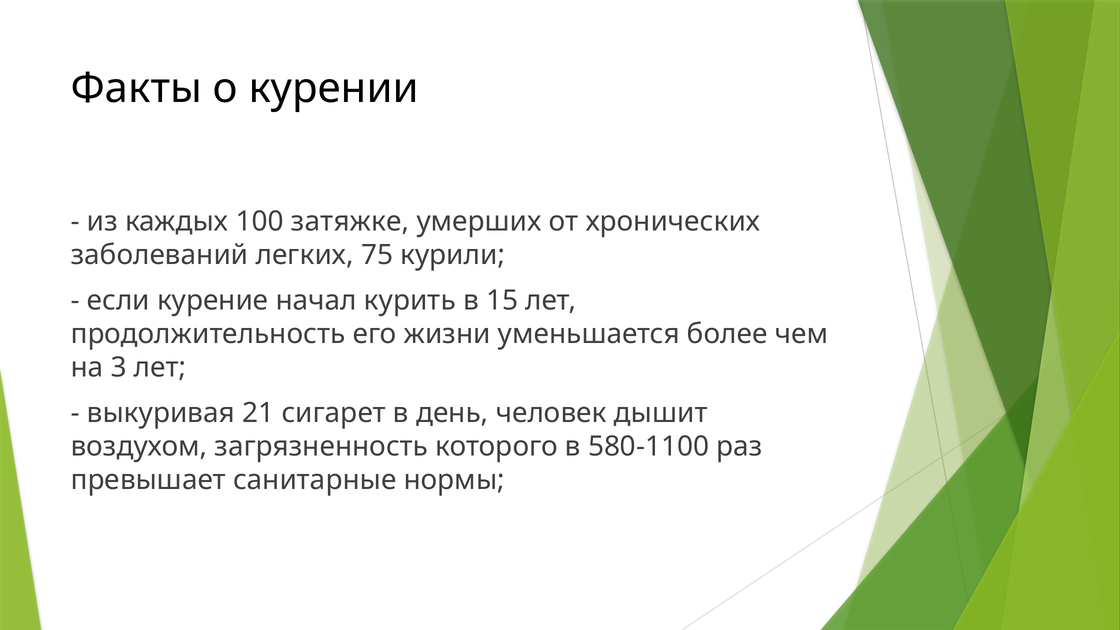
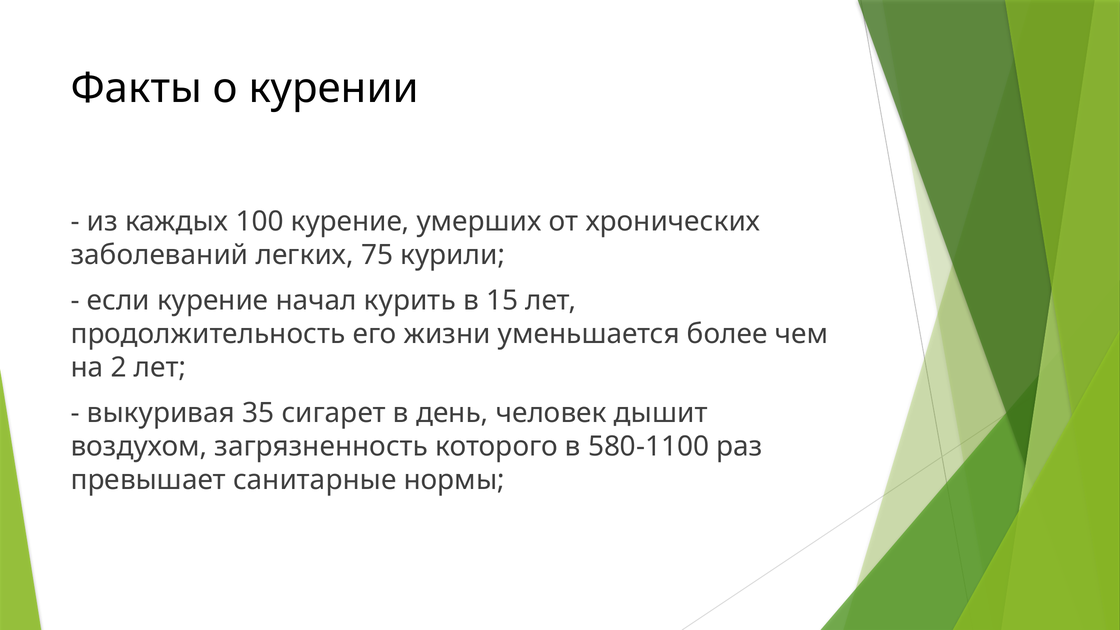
100 затяжке: затяжке -> курение (350, 221)
3: 3 -> 2 (119, 368)
21: 21 -> 35 (258, 413)
